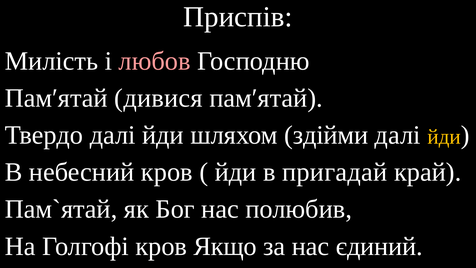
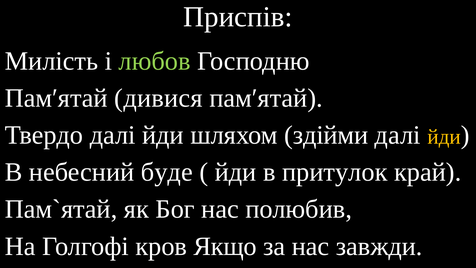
любов colour: pink -> light green (155, 61)
небесний кров: кров -> буде (167, 172)
пригадай: пригадай -> притулок (335, 172)
єдиний: єдиний -> завжди (379, 246)
